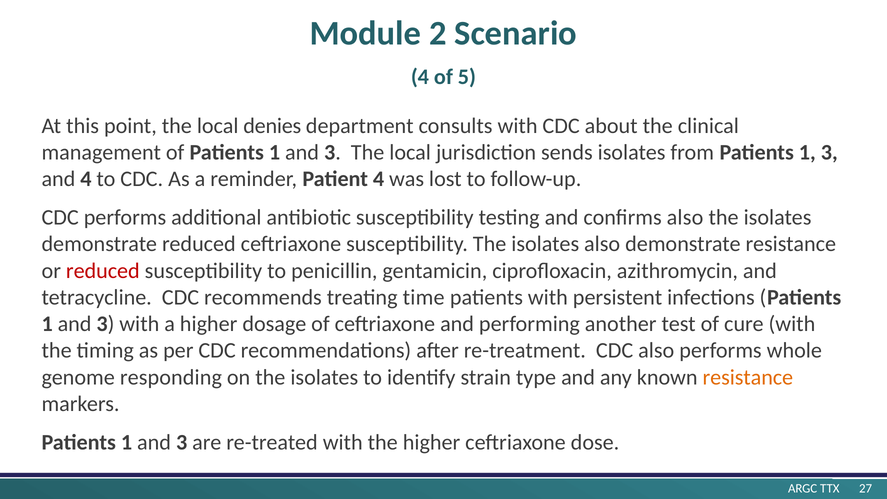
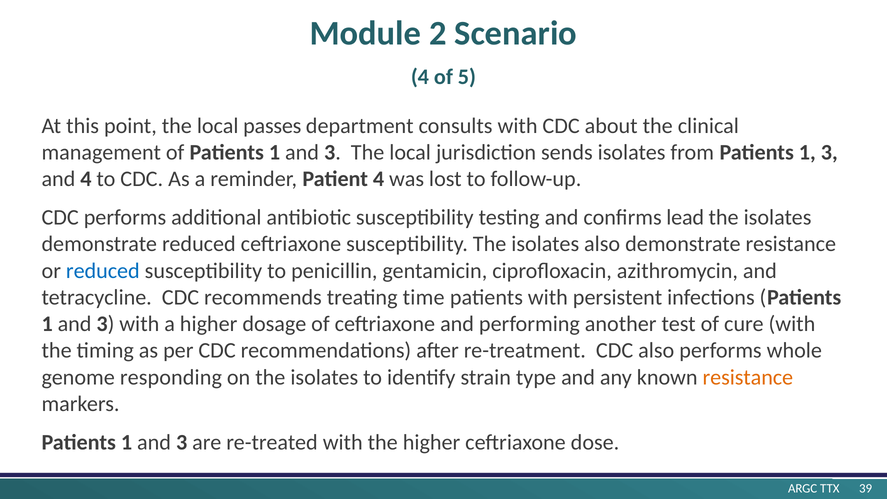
denies: denies -> passes (272, 126)
confirms also: also -> lead (685, 218)
reduced colour: red -> blue (103, 271)
27: 27 -> 39 (866, 488)
